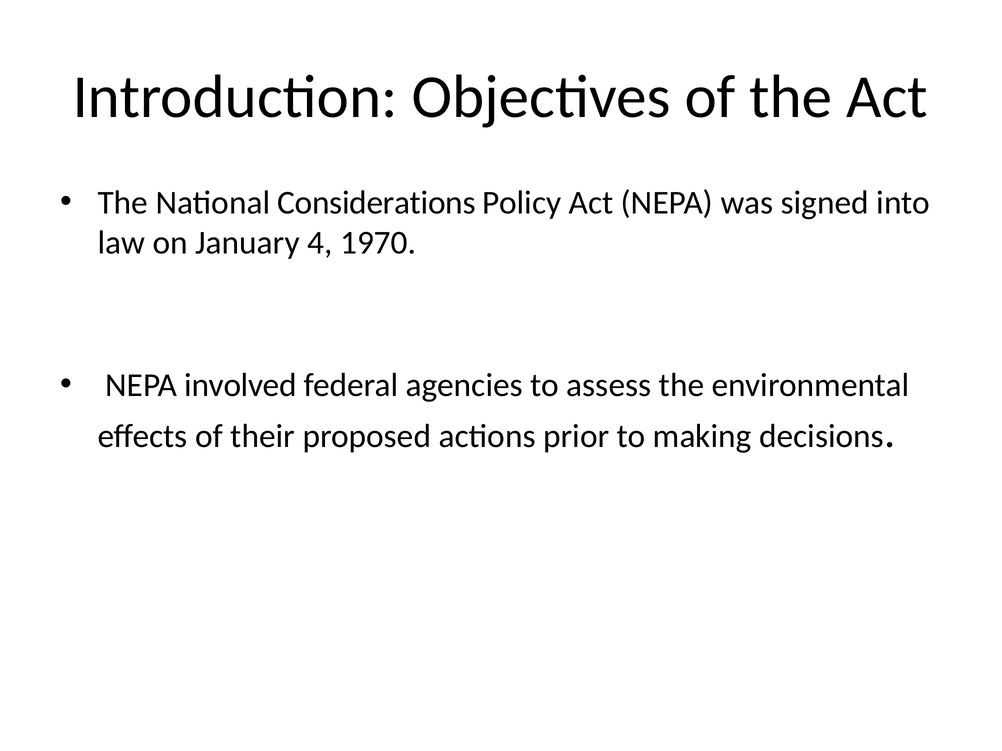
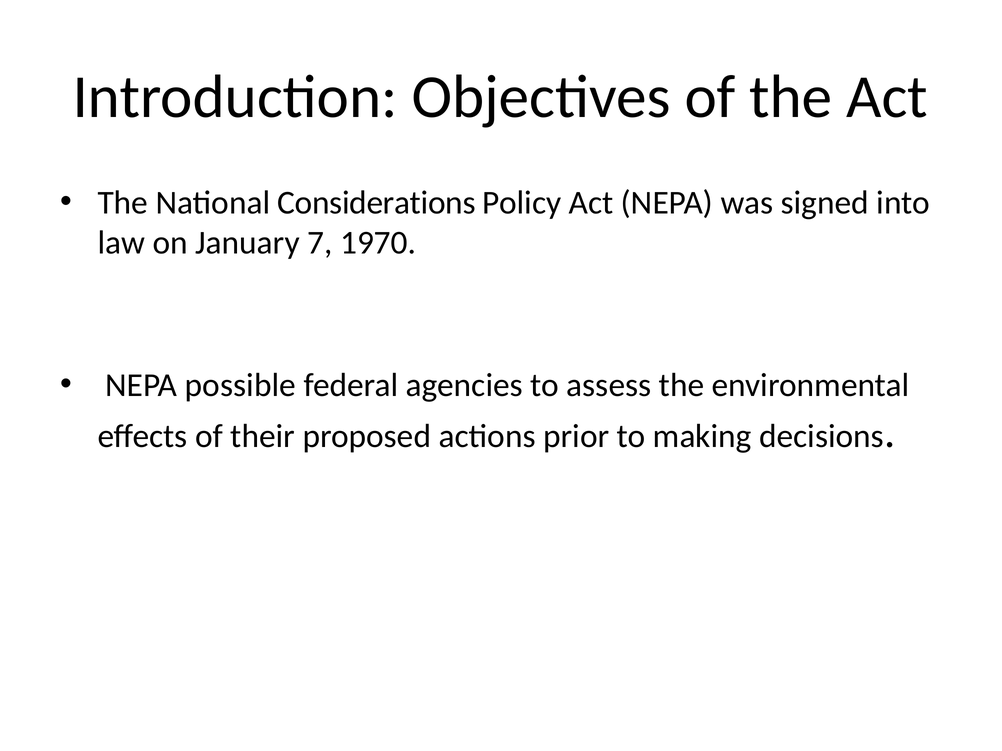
4: 4 -> 7 (320, 243)
involved: involved -> possible (240, 385)
